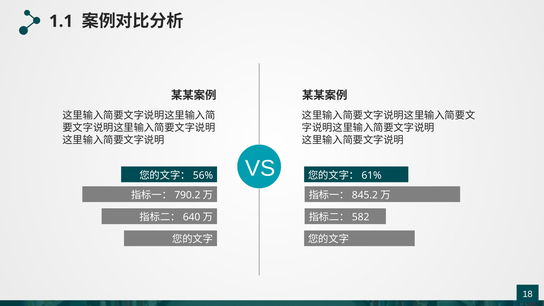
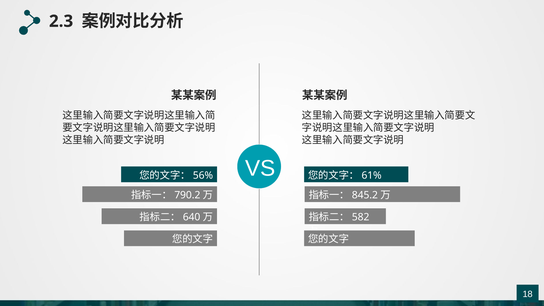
1.1: 1.1 -> 2.3 (61, 21)
